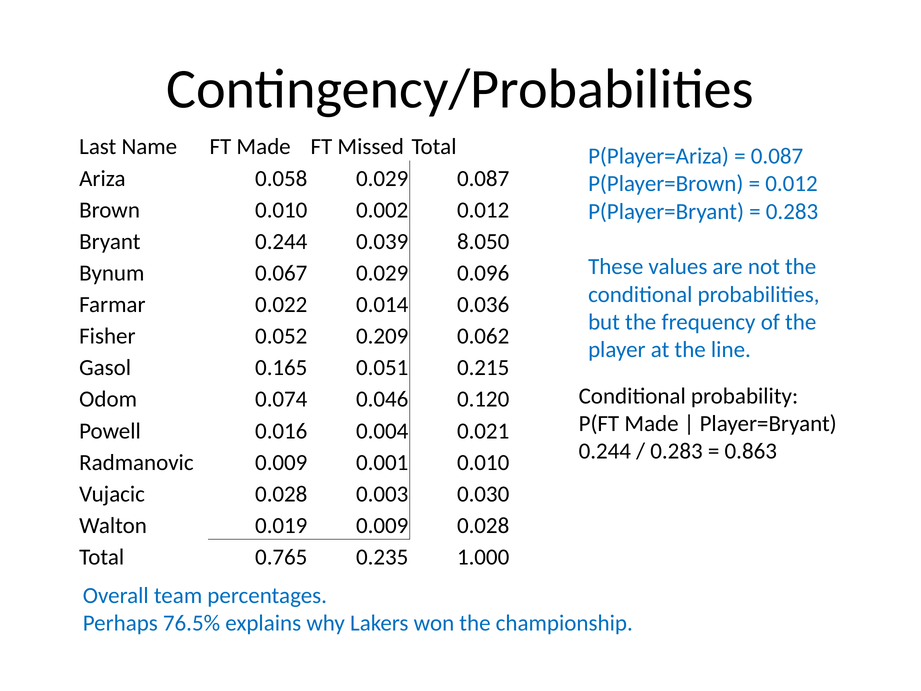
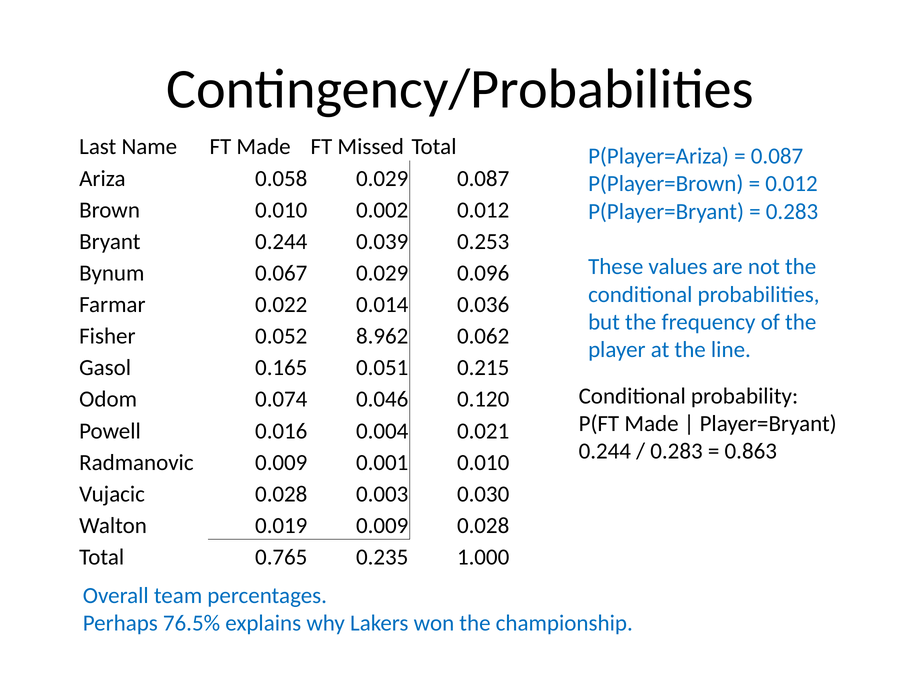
8.050: 8.050 -> 0.253 (483, 241)
0.209: 0.209 -> 8.962 (382, 336)
